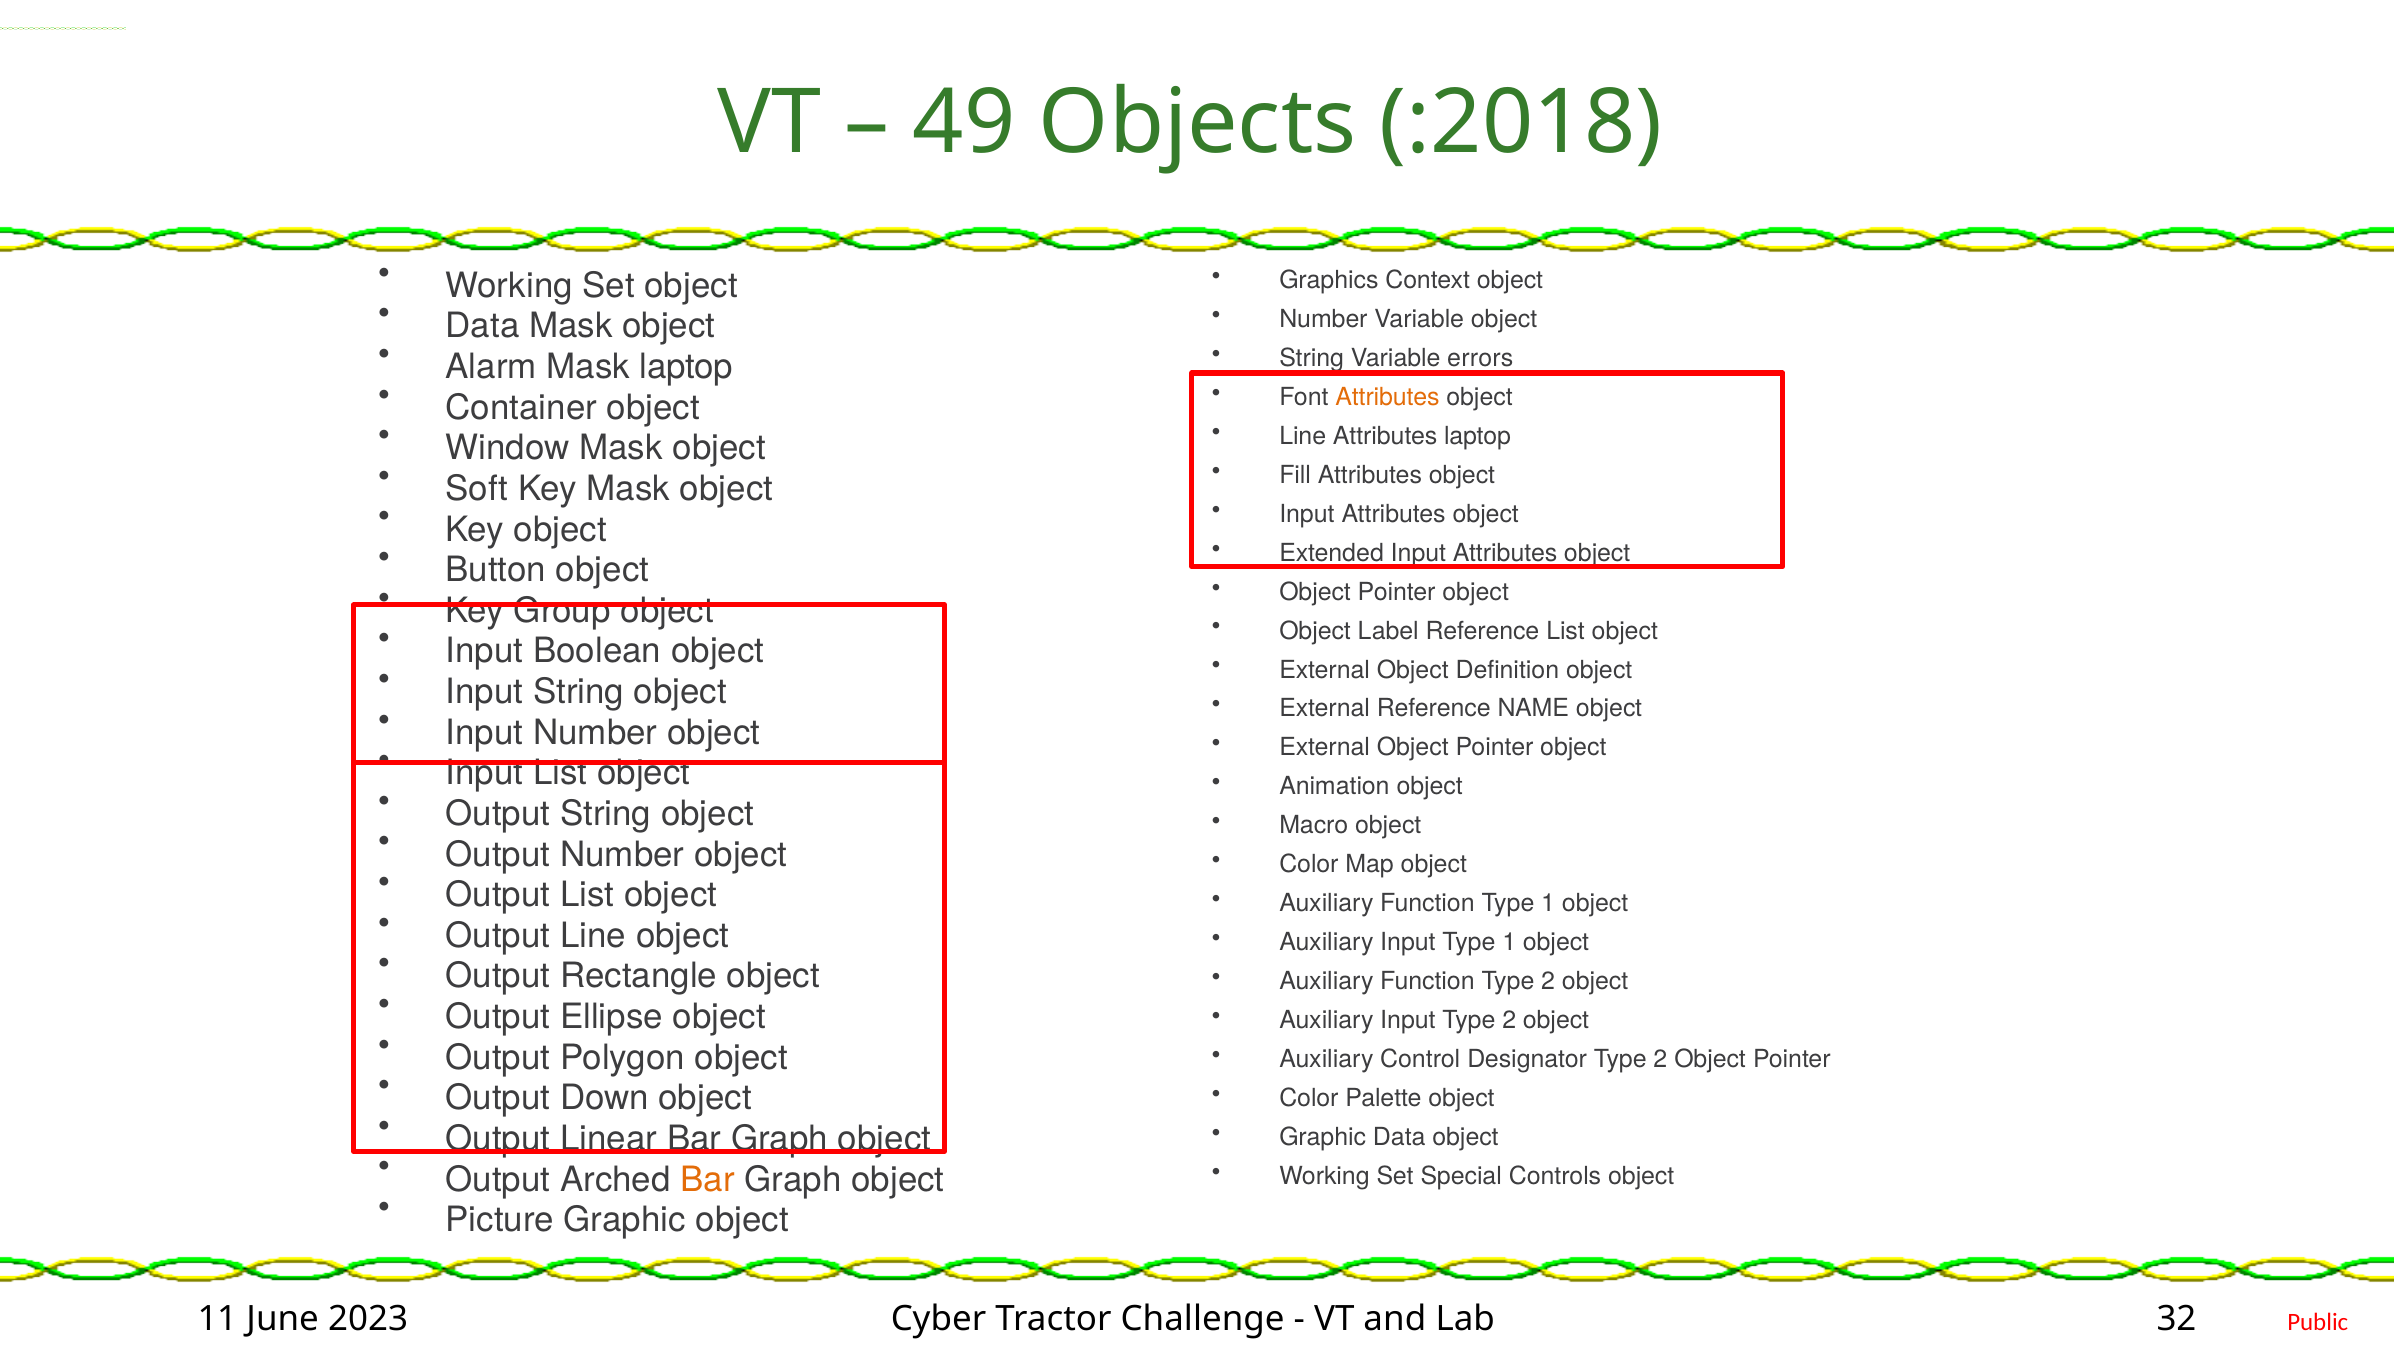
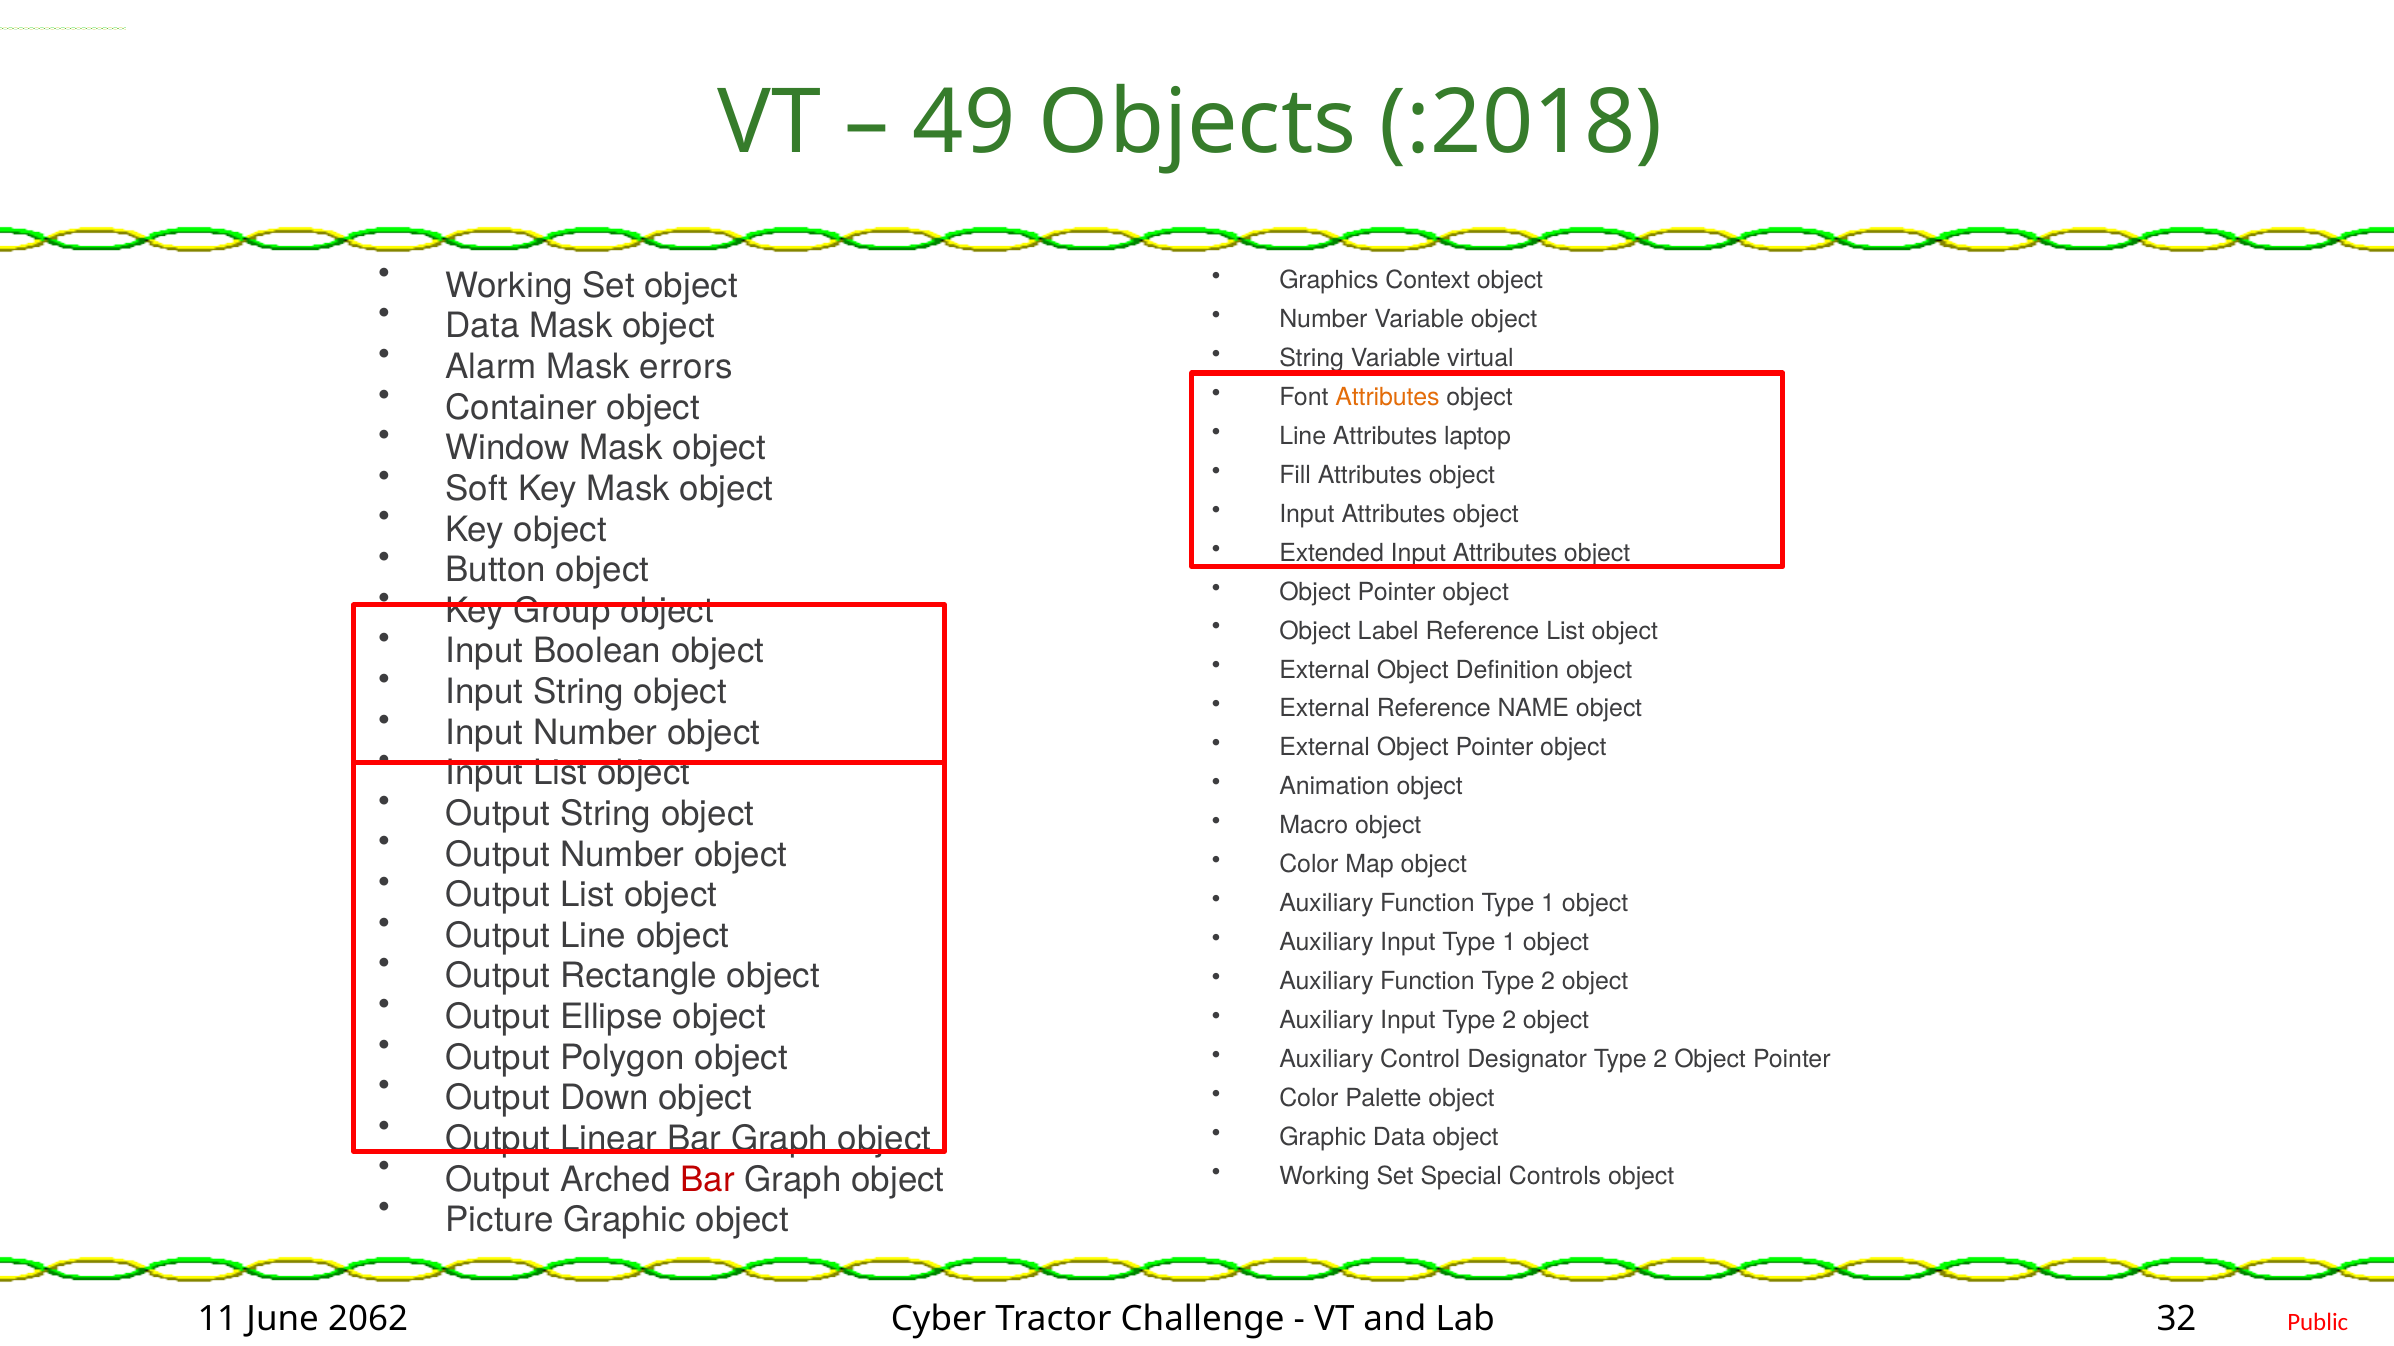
Mask laptop: laptop -> errors (686, 367)
errors: errors -> virtual (1480, 358)
Bar colour: orange -> red (708, 1180)
2023: 2023 -> 2062 (368, 1319)
